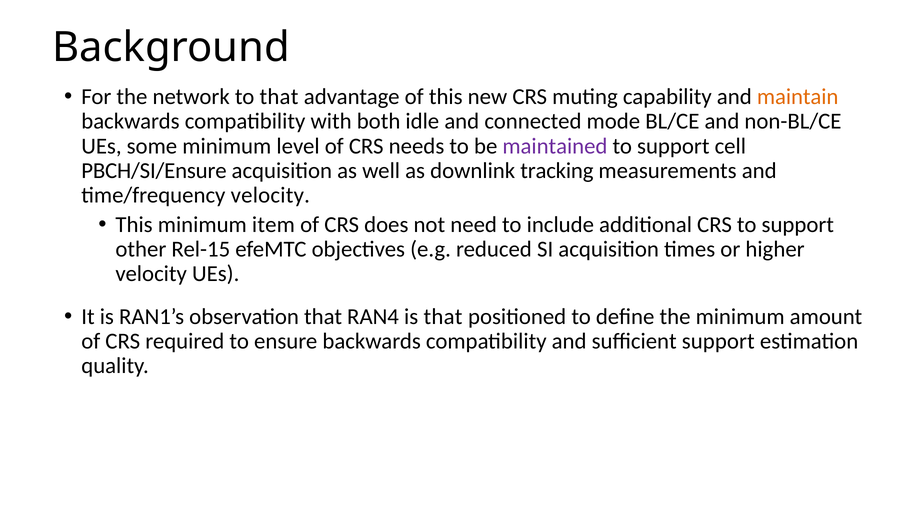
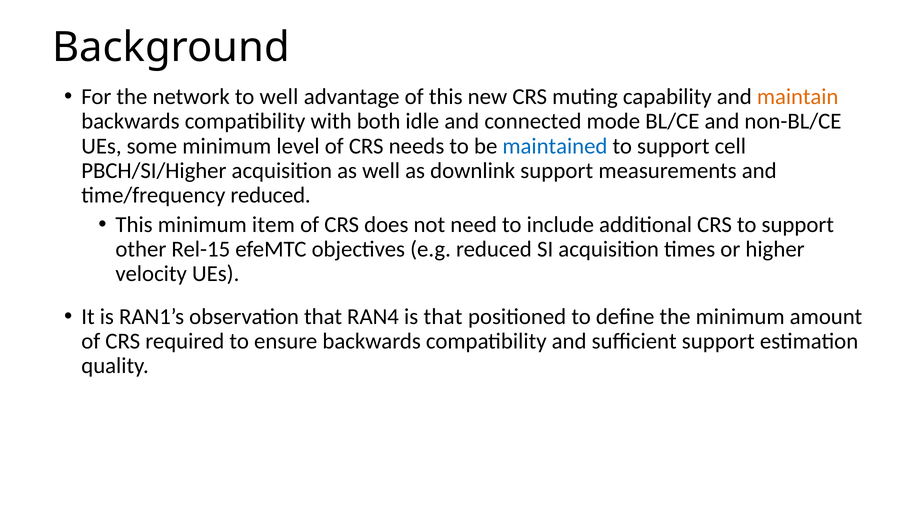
to that: that -> well (279, 97)
maintained colour: purple -> blue (555, 146)
PBCH/SI/Ensure: PBCH/SI/Ensure -> PBCH/SI/Higher (154, 171)
downlink tracking: tracking -> support (557, 171)
time/frequency velocity: velocity -> reduced (271, 195)
